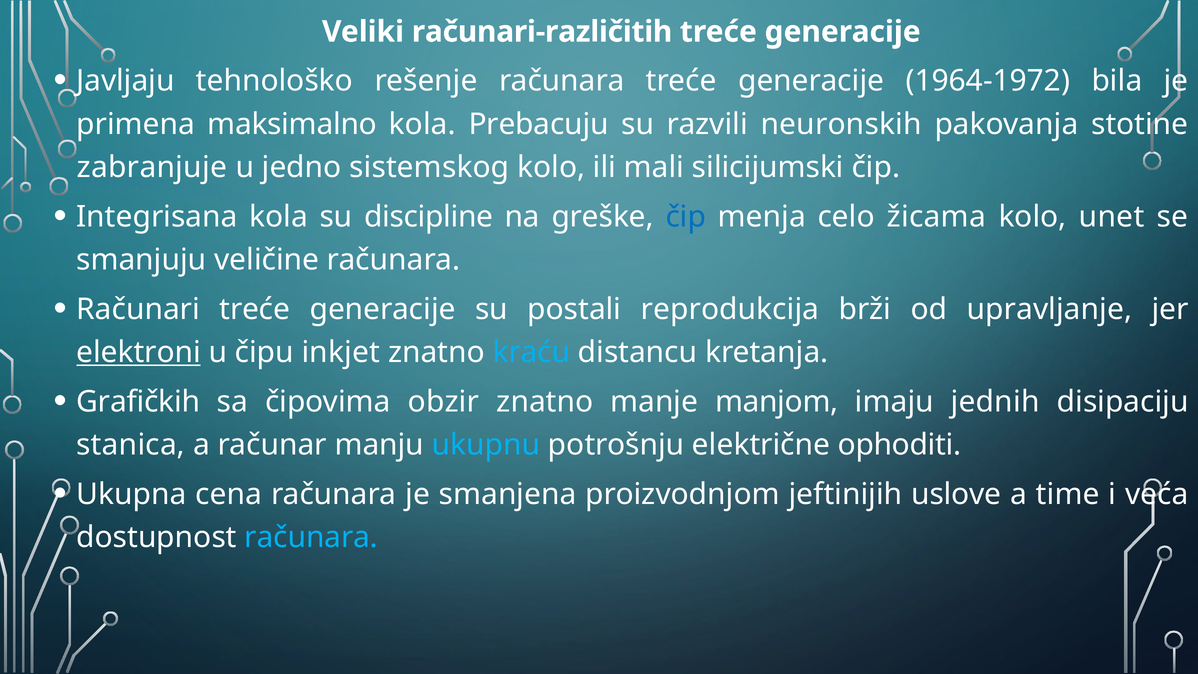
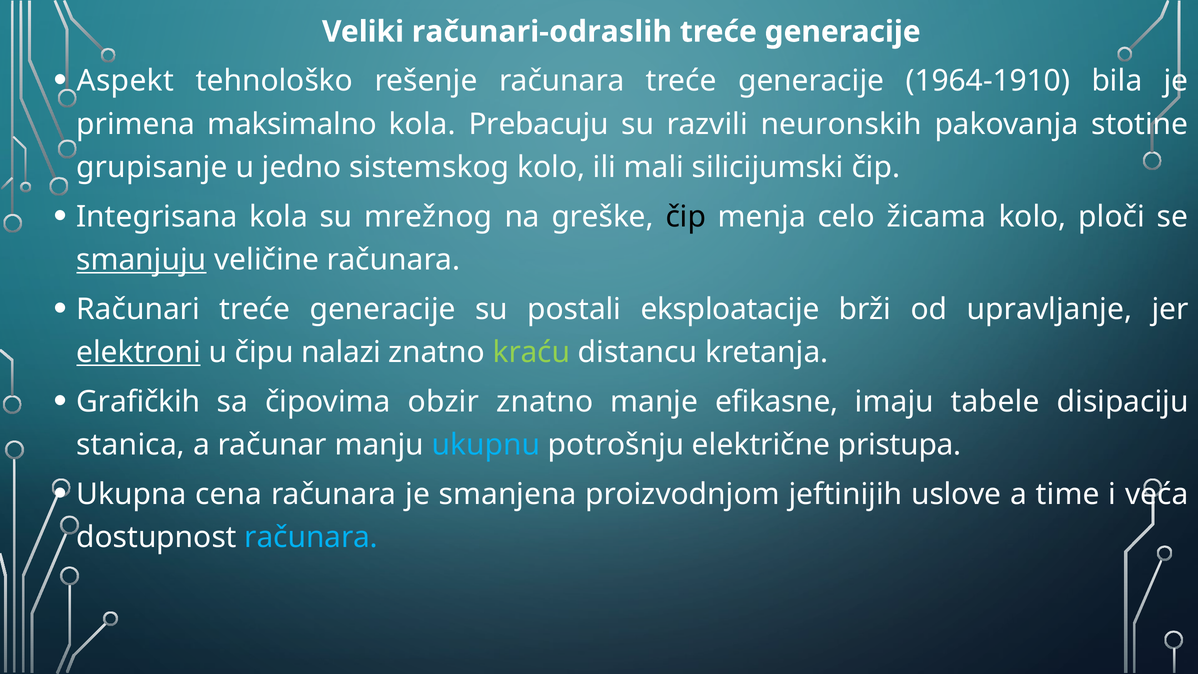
računari-različitih: računari-različitih -> računari-odraslih (542, 32)
Javljaju: Javljaju -> Aspekt (125, 81)
1964-1972: 1964-1972 -> 1964-1910 (988, 81)
zabranjuje: zabranjuje -> grupisanje (152, 167)
discipline: discipline -> mrežnog (428, 217)
čip colour: blue -> black (686, 217)
unet: unet -> ploči (1112, 217)
smanjuju underline: none -> present (141, 260)
reprodukcija: reprodukcija -> eksploatacije (730, 309)
inkjet: inkjet -> nalazi (341, 352)
kraću colour: light blue -> light green (531, 352)
manjom: manjom -> efikasne (777, 402)
jednih: jednih -> tabele (995, 402)
ophoditi: ophoditi -> pristupa (900, 445)
